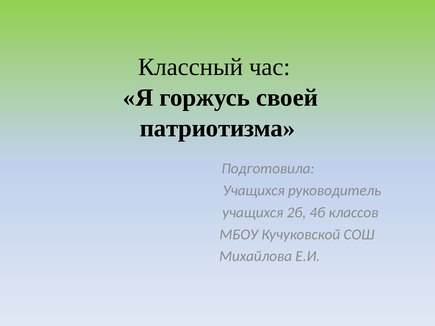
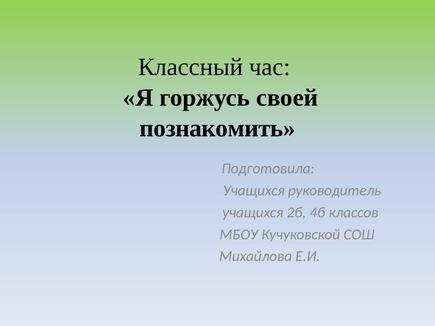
патриотизма: патриотизма -> познакомить (218, 129)
